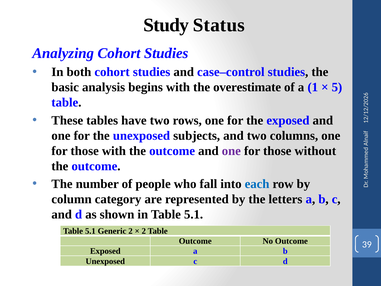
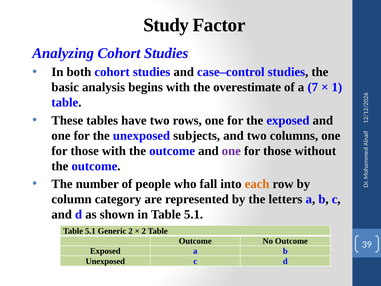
Status: Status -> Factor (219, 25)
a 1: 1 -> 7 (313, 87)
5: 5 -> 1 (337, 87)
each colour: blue -> orange (257, 184)
